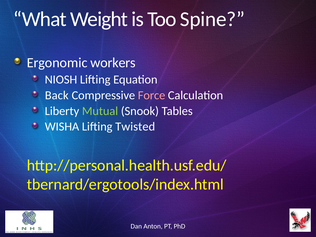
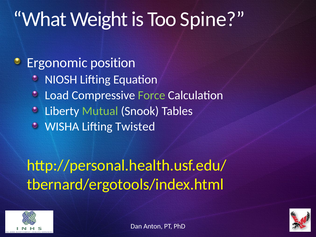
workers: workers -> position (113, 63)
Back: Back -> Load (57, 95)
Force colour: pink -> light green (152, 95)
